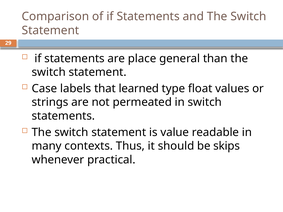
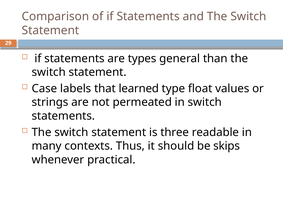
place: place -> types (142, 59)
value: value -> three (175, 132)
